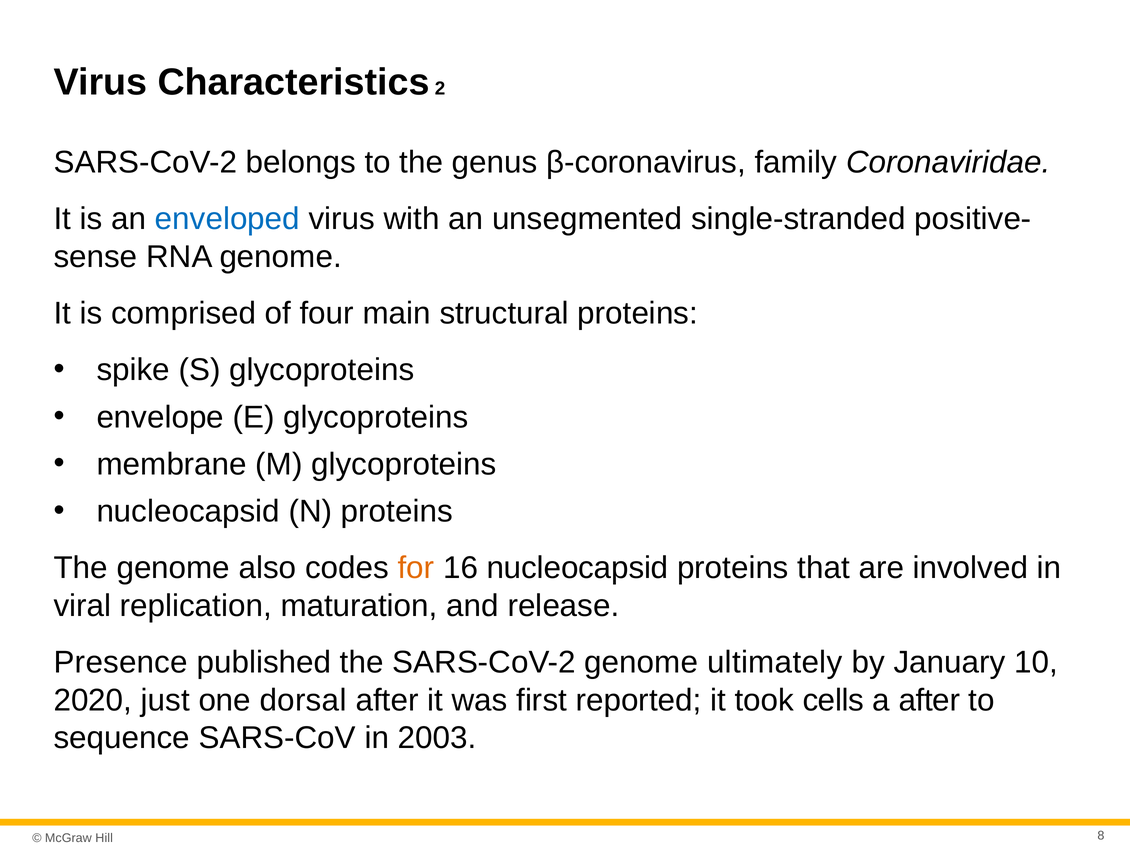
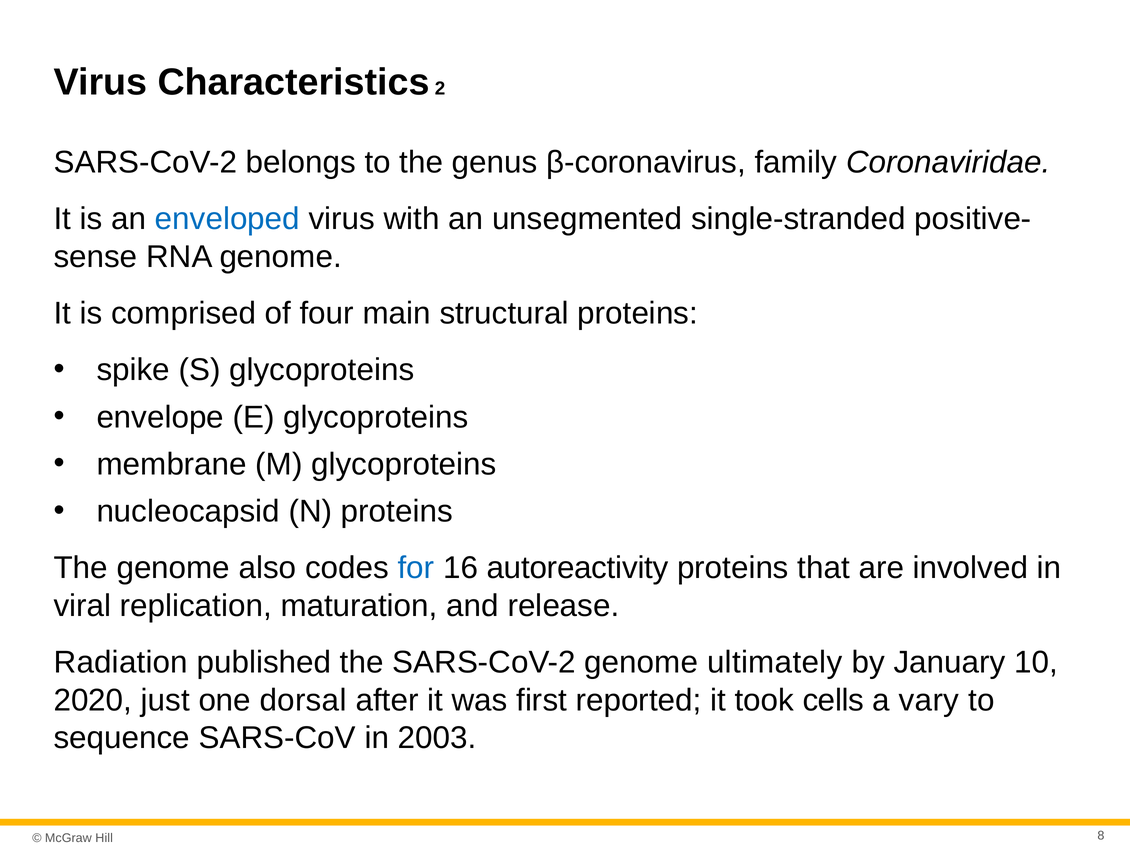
for colour: orange -> blue (416, 568)
16 nucleocapsid: nucleocapsid -> autoreactivity (578, 568)
Presence: Presence -> Radiation (121, 662)
a after: after -> vary (929, 700)
